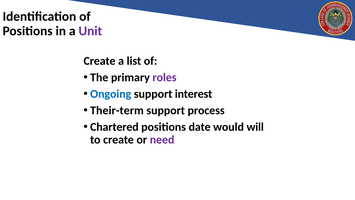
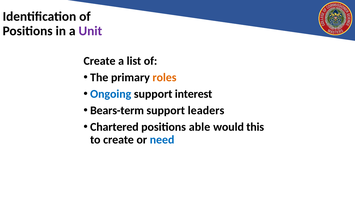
roles colour: purple -> orange (164, 77)
Their-term: Their-term -> Bears-term (117, 110)
process: process -> leaders (206, 110)
date: date -> able (200, 127)
will: will -> this (255, 127)
need colour: purple -> blue (162, 140)
